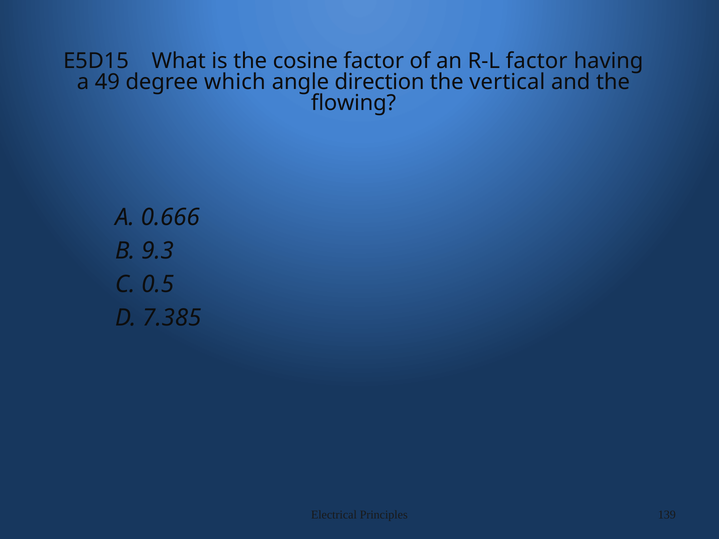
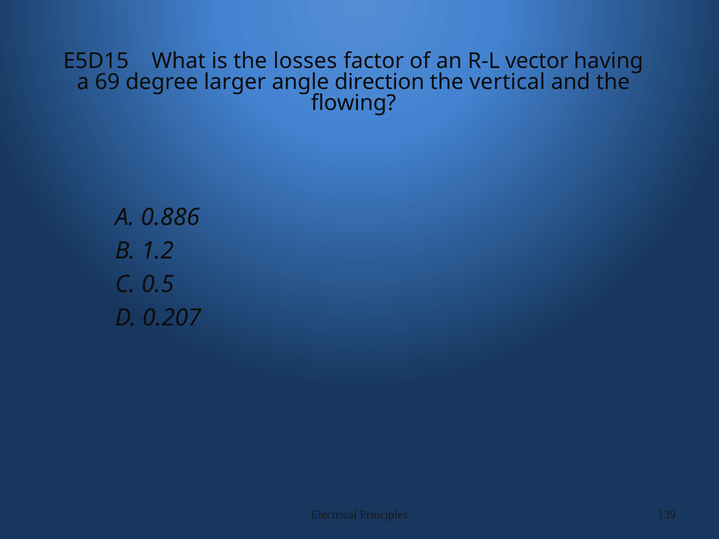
cosine: cosine -> losses (305, 61)
R-L factor: factor -> vector (537, 61)
49: 49 -> 69 (107, 82)
which: which -> larger (235, 82)
0.666: 0.666 -> 0.886 (170, 217)
9.3: 9.3 -> 1.2 (158, 251)
7.385: 7.385 -> 0.207 (172, 318)
